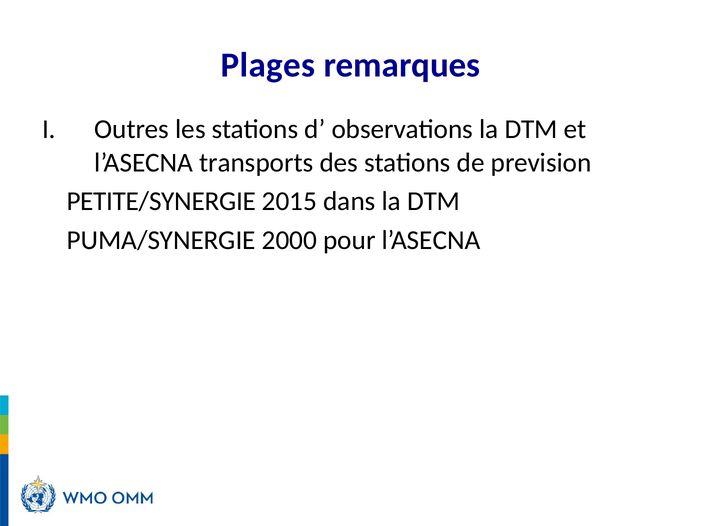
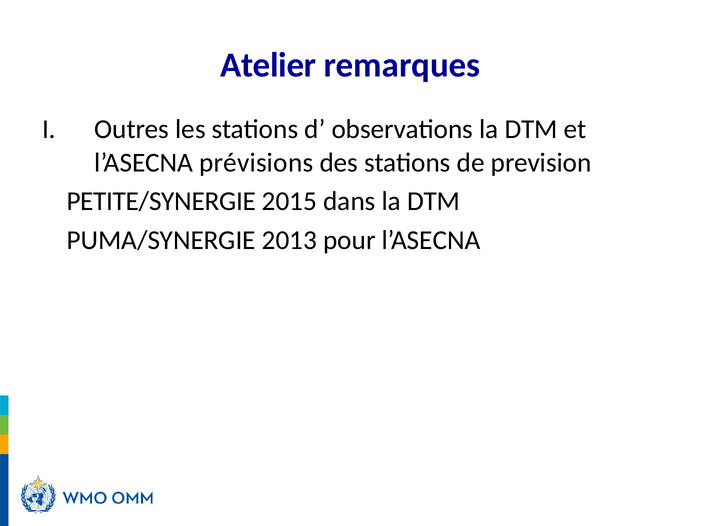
Plages: Plages -> Atelier (268, 65)
transports: transports -> prévisions (256, 162)
2000: 2000 -> 2013 (289, 240)
